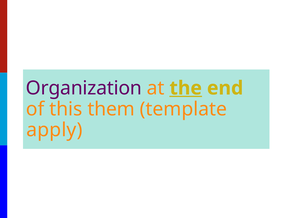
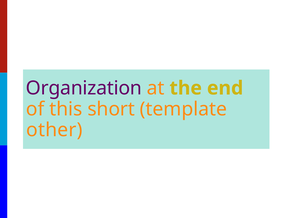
the underline: present -> none (186, 88)
them: them -> short (111, 109)
apply: apply -> other (54, 130)
